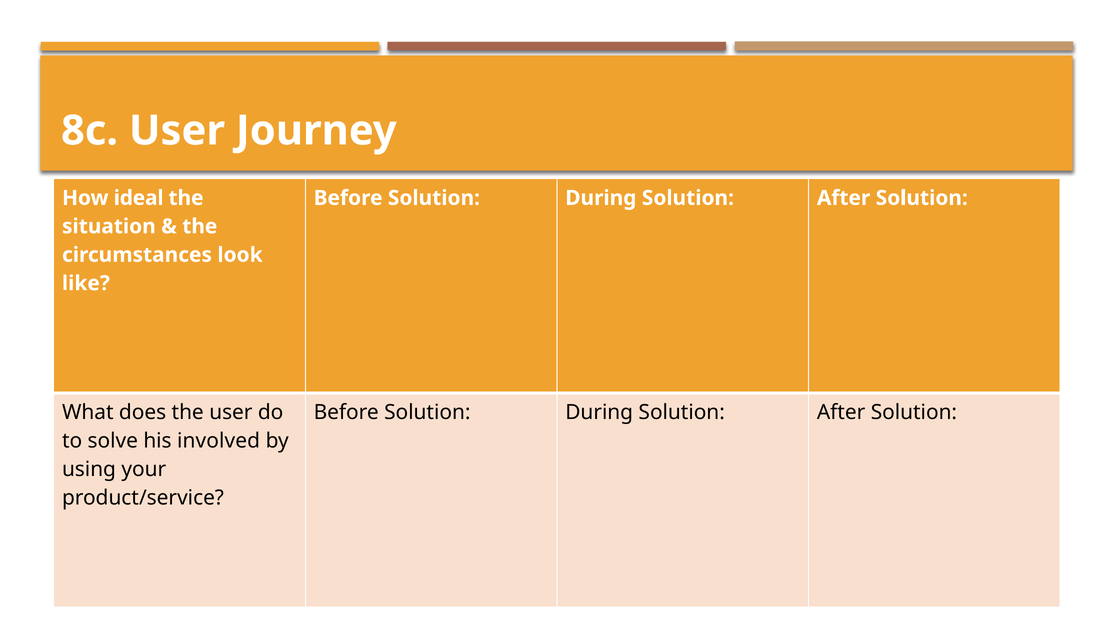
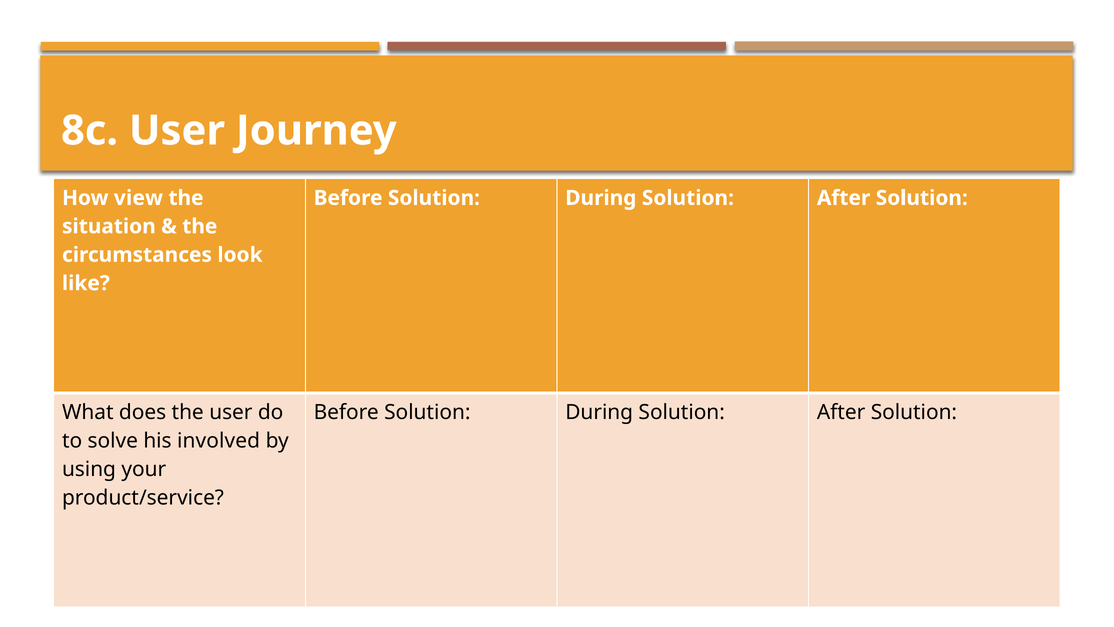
ideal: ideal -> view (138, 198)
